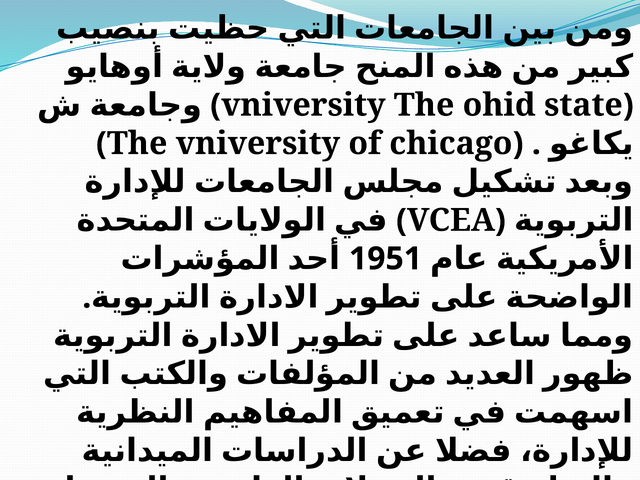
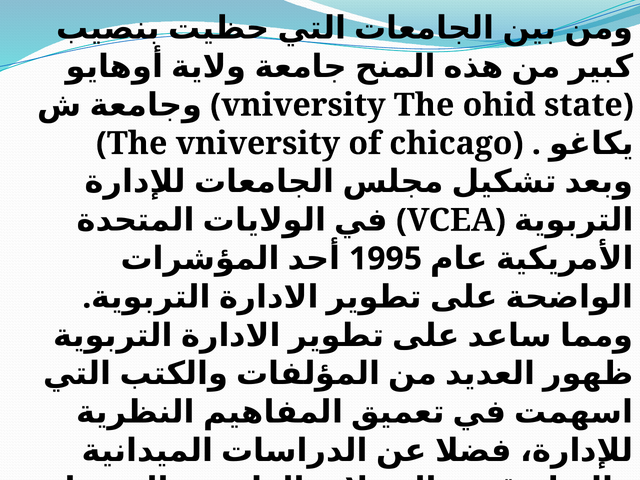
1951: 1951 -> 1995 (385, 259)
